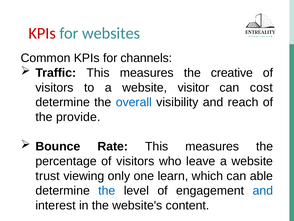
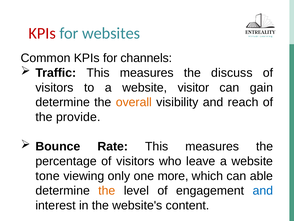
creative: creative -> discuss (232, 73)
cost: cost -> gain (261, 87)
overall colour: blue -> orange (134, 102)
trust: trust -> tone (48, 176)
learn: learn -> more (173, 176)
the colour: blue -> orange (107, 190)
